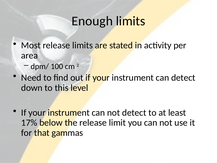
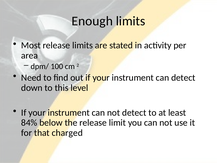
17%: 17% -> 84% (29, 123)
gammas: gammas -> charged (67, 133)
